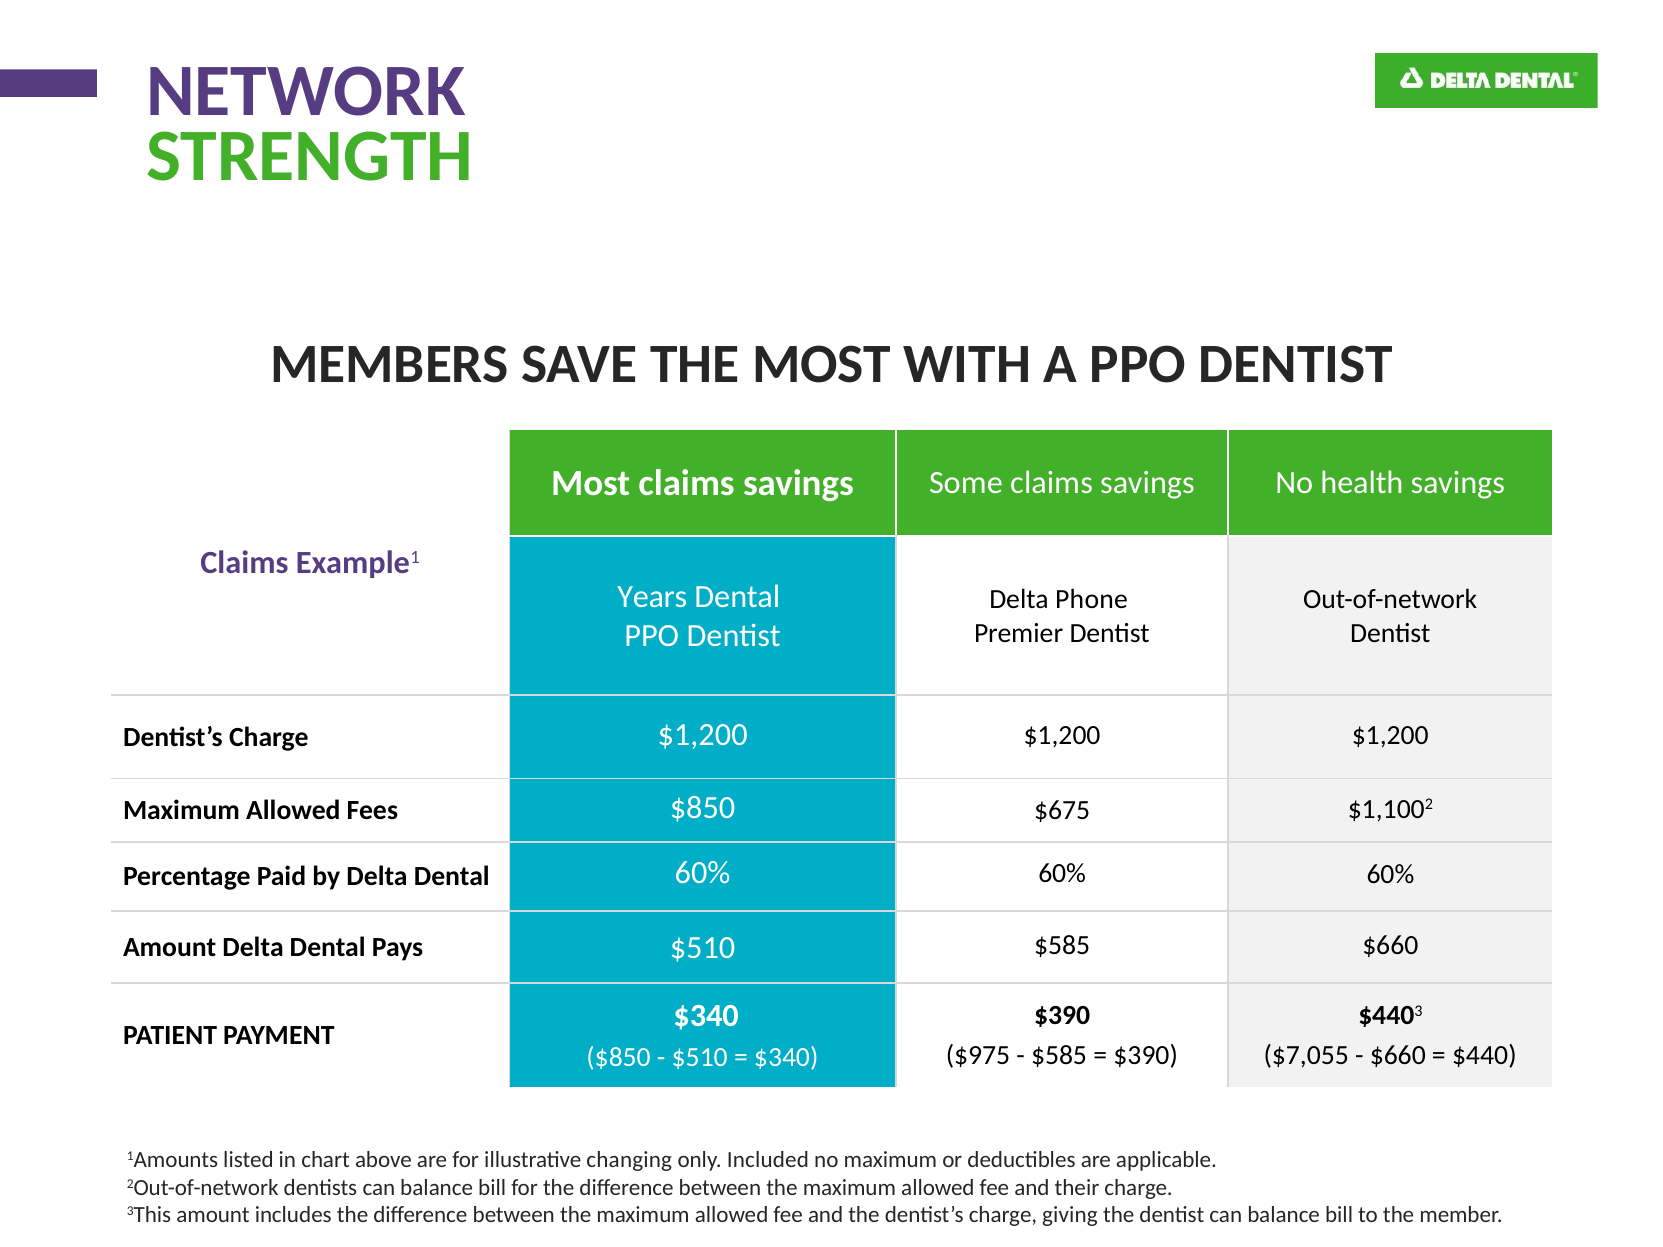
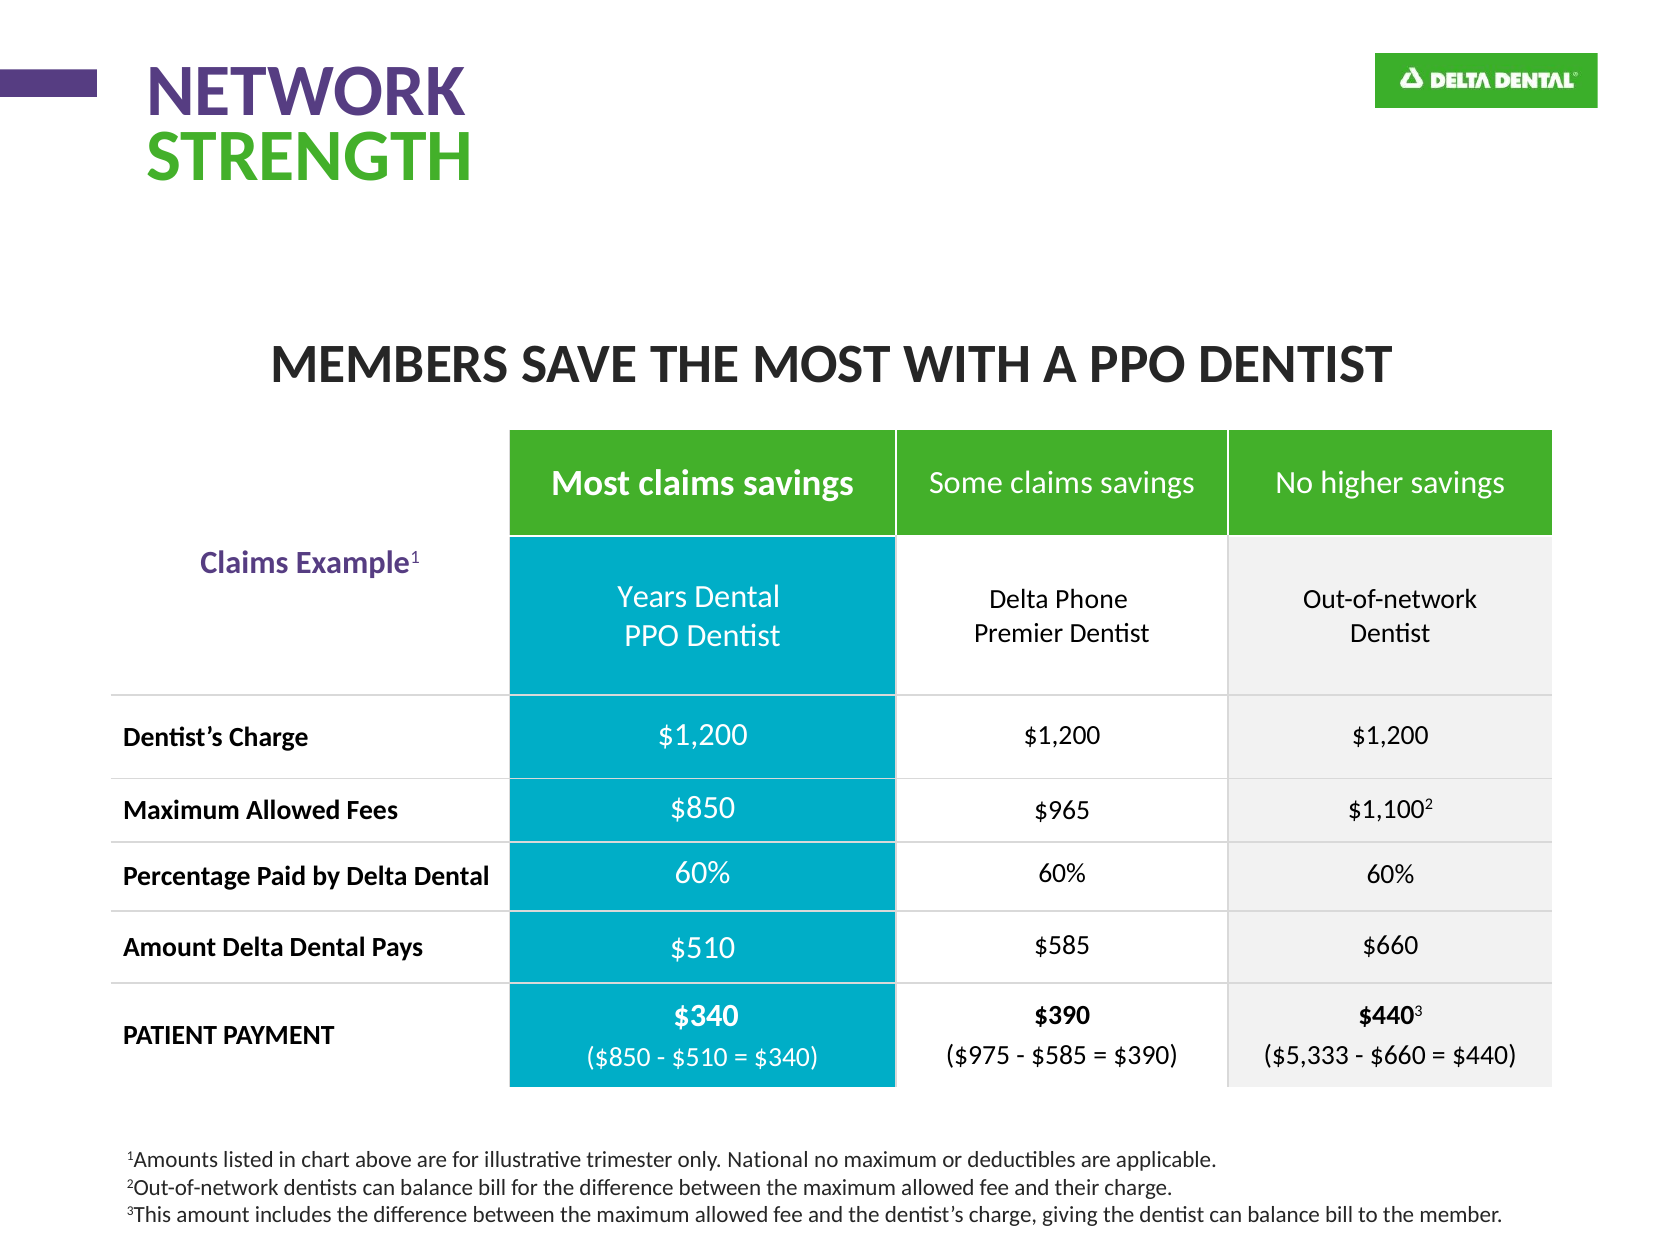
health: health -> higher (1362, 483)
$675: $675 -> $965 (1062, 811)
$7,055: $7,055 -> $5,333 (1306, 1055)
changing: changing -> trimester (629, 1160)
Included: Included -> National (768, 1160)
